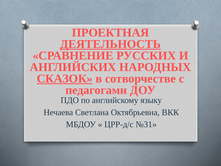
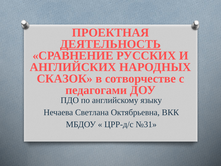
СКАЗОК underline: present -> none (65, 78)
